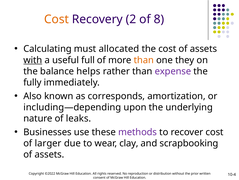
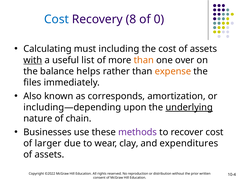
Cost colour: orange -> blue (56, 19)
2: 2 -> 8 (131, 19)
8: 8 -> 0 (159, 19)
allocated: allocated -> including (119, 49)
full: full -> list (88, 60)
they: they -> over (185, 60)
expense colour: purple -> orange (173, 71)
fully: fully -> files (32, 82)
underlying underline: none -> present (189, 107)
leaks: leaks -> chain (79, 118)
scrapbooking: scrapbooking -> expenditures (189, 143)
